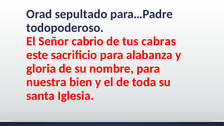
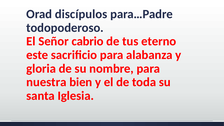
sepultado: sepultado -> discípulos (81, 14)
cabras: cabras -> eterno (159, 41)
